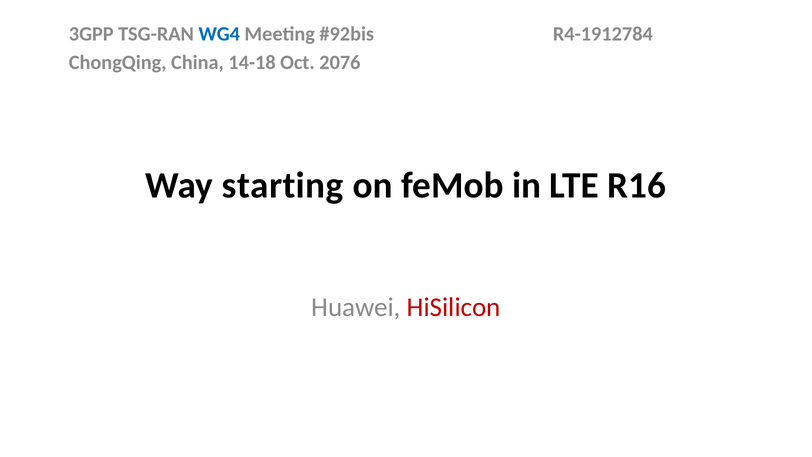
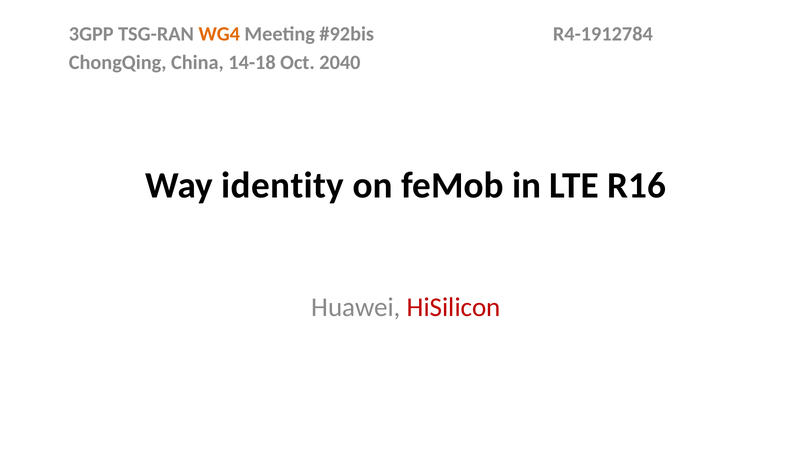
WG4 colour: blue -> orange (219, 34)
2076: 2076 -> 2040 (340, 62)
starting: starting -> identity (283, 185)
